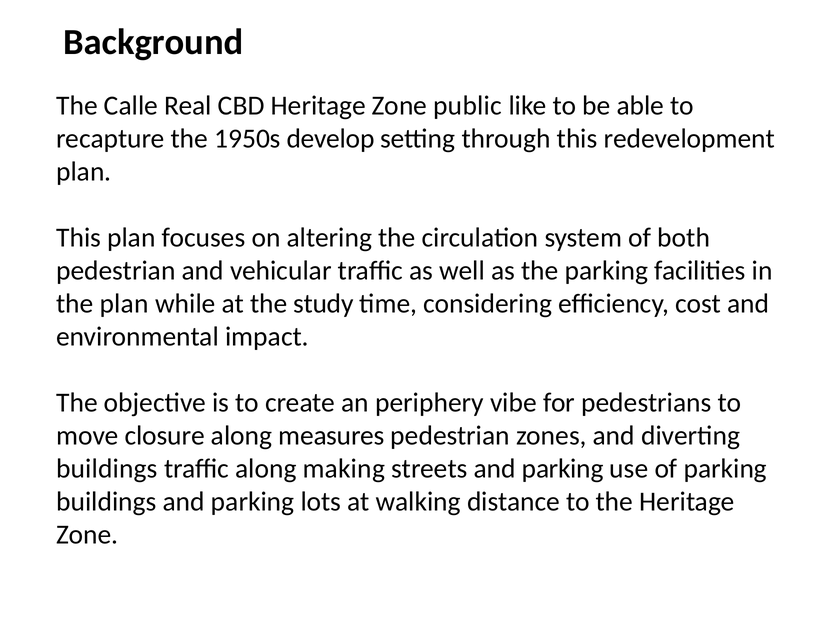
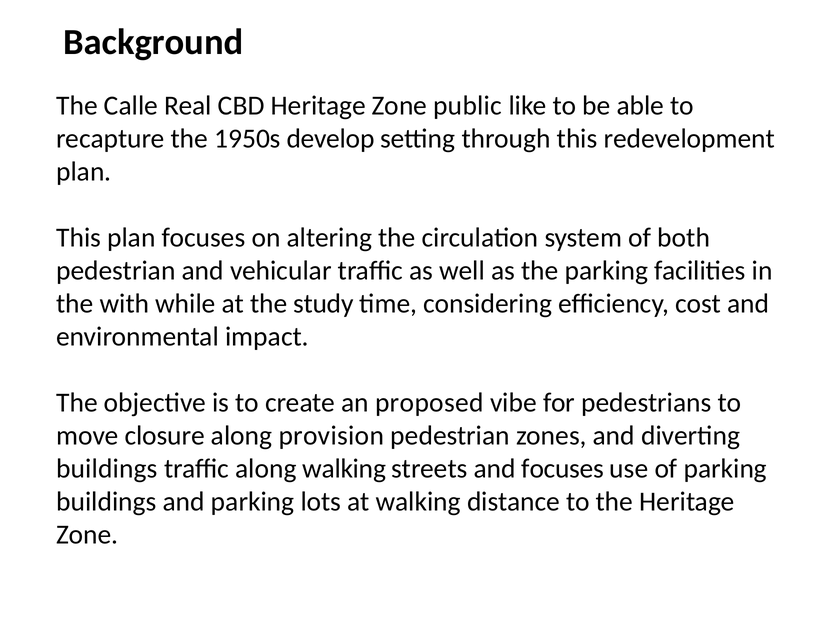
the plan: plan -> with (124, 304)
periphery: periphery -> proposed (429, 403)
measures: measures -> provision (331, 436)
along making: making -> walking (344, 469)
streets and parking: parking -> focuses (563, 469)
